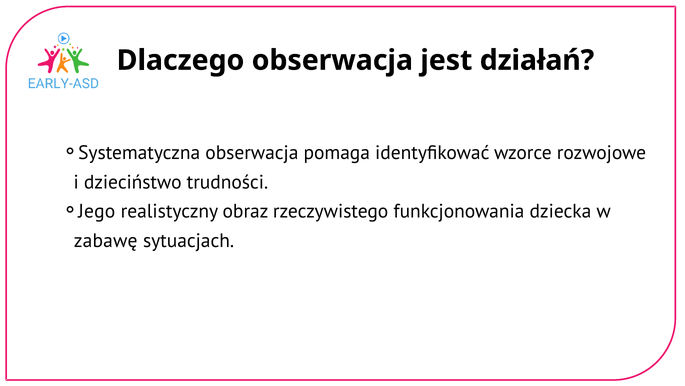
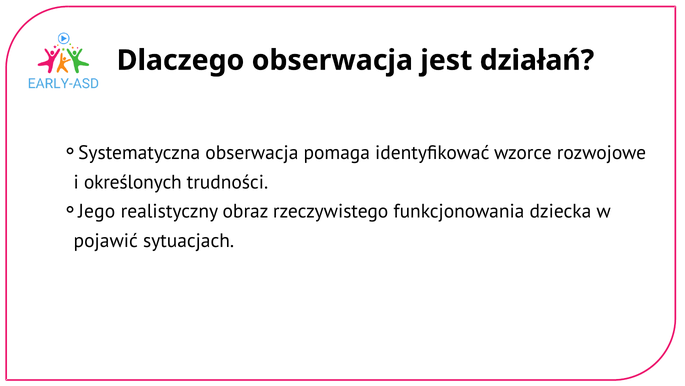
dzieciństwo: dzieciństwo -> określonych (133, 182)
zabawę: zabawę -> pojawić (106, 240)
